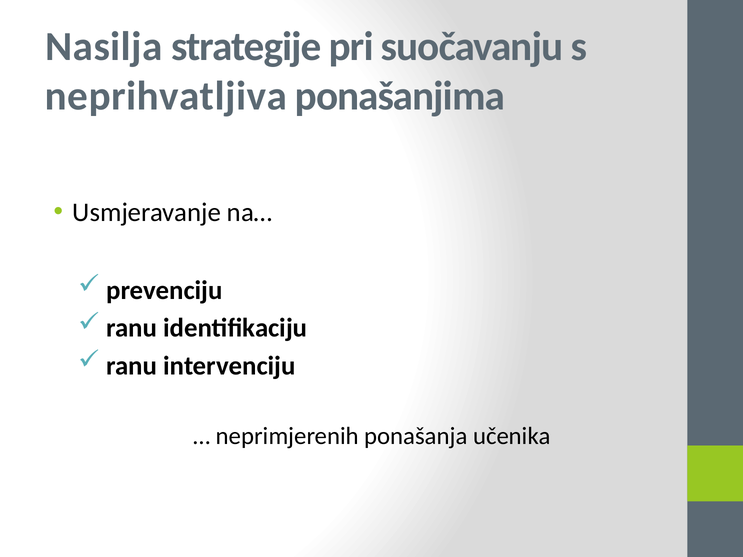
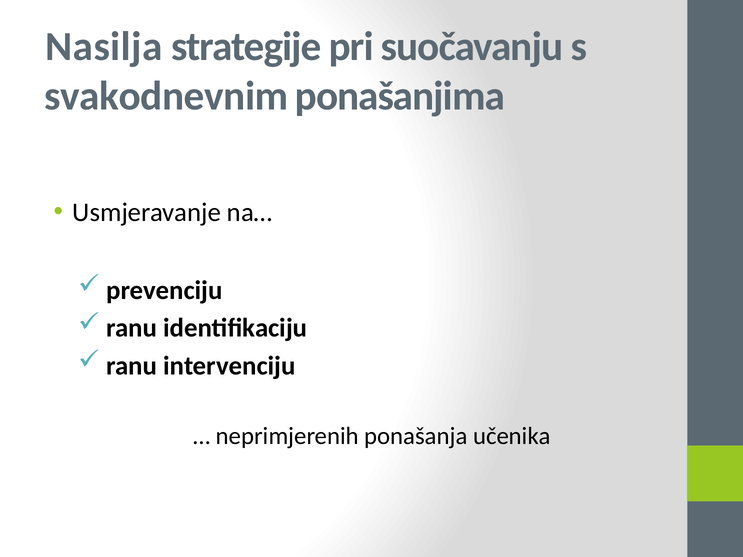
neprihvatljiva: neprihvatljiva -> svakodnevnim (166, 96)
